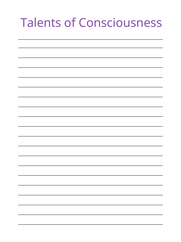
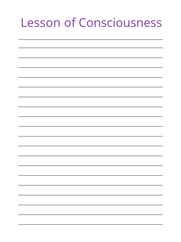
Talents: Talents -> Lesson (41, 23)
